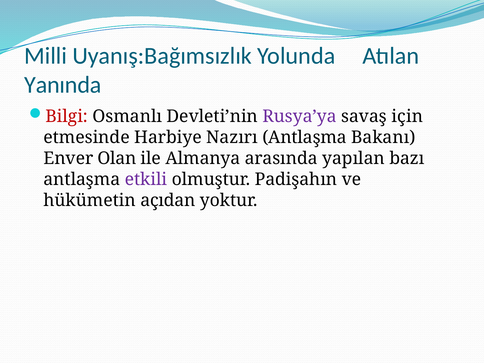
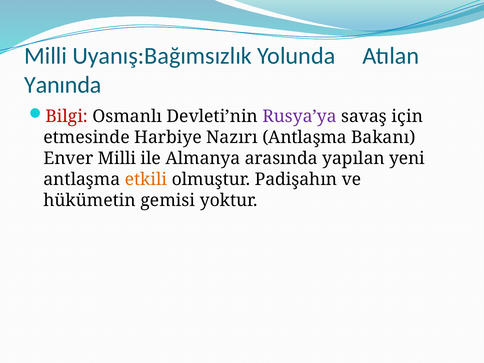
Enver Olan: Olan -> Milli (117, 158)
bazı: bazı -> yeni (407, 158)
etkili colour: purple -> orange (146, 179)
açıdan: açıdan -> gemisi (168, 200)
